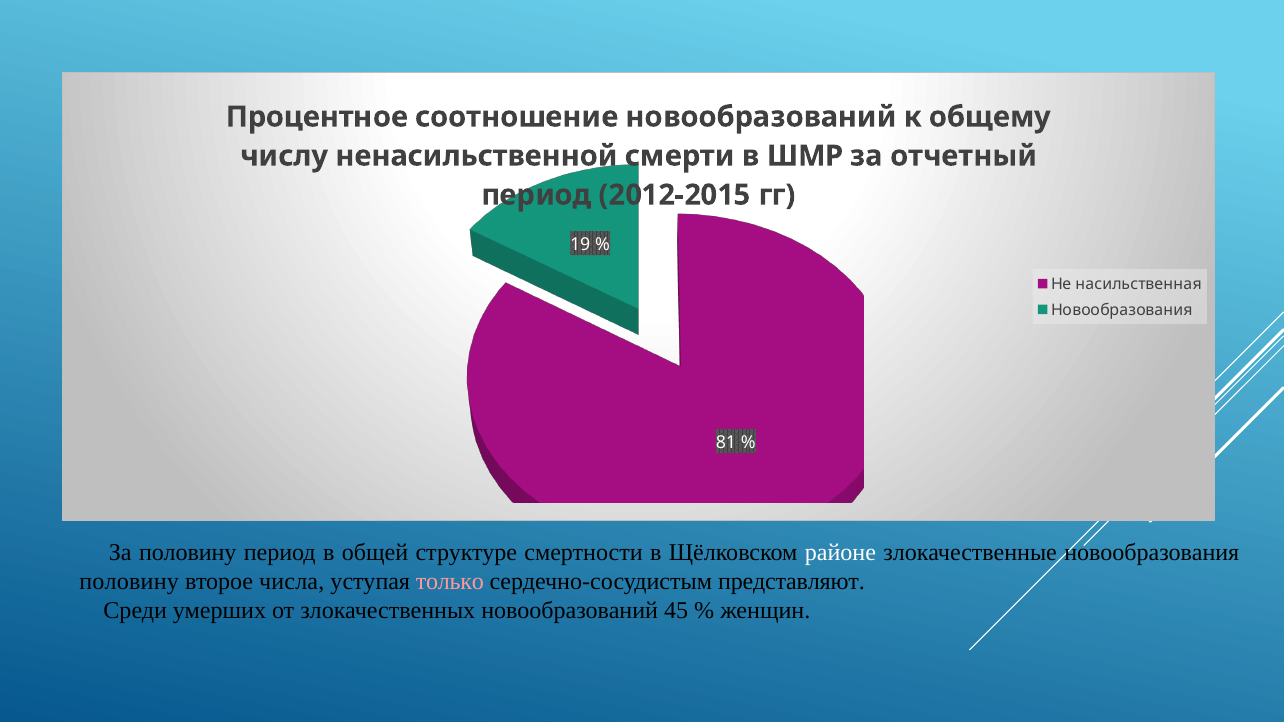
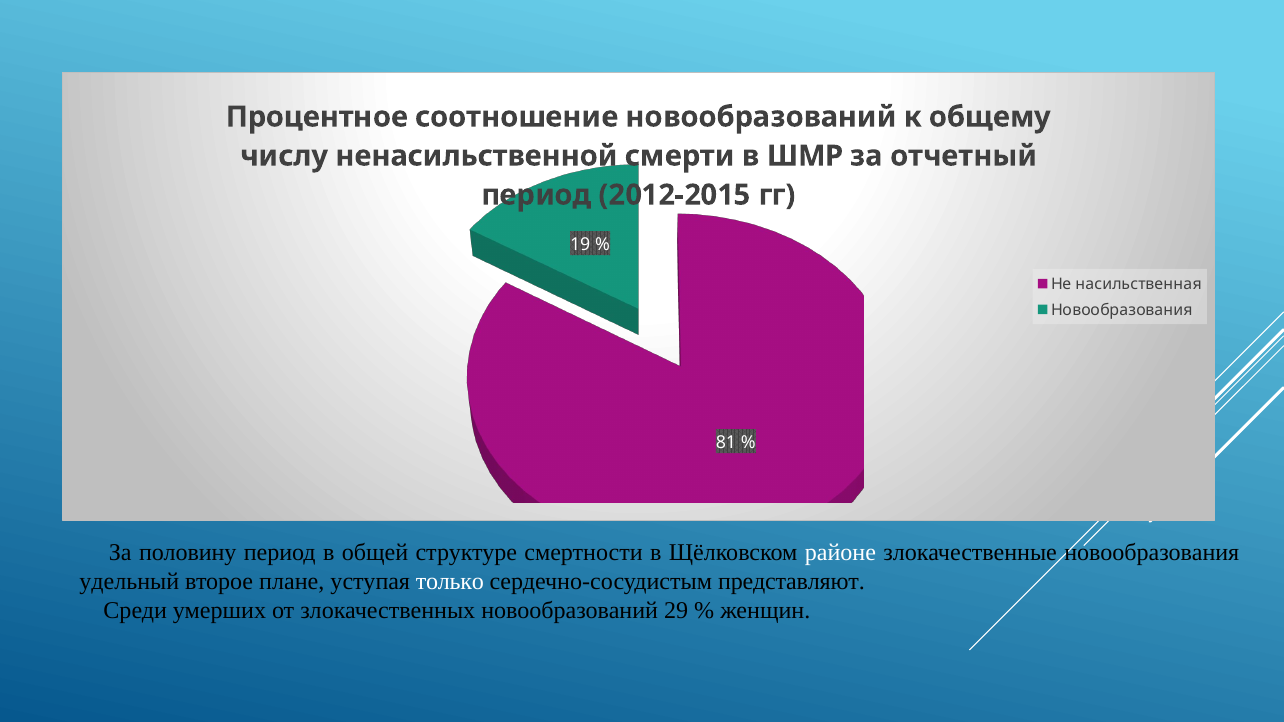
половину: половину -> удельный (129, 582)
числа: числа -> плане (292, 582)
только colour: pink -> white (450, 582)
45: 45 -> 29 (676, 611)
